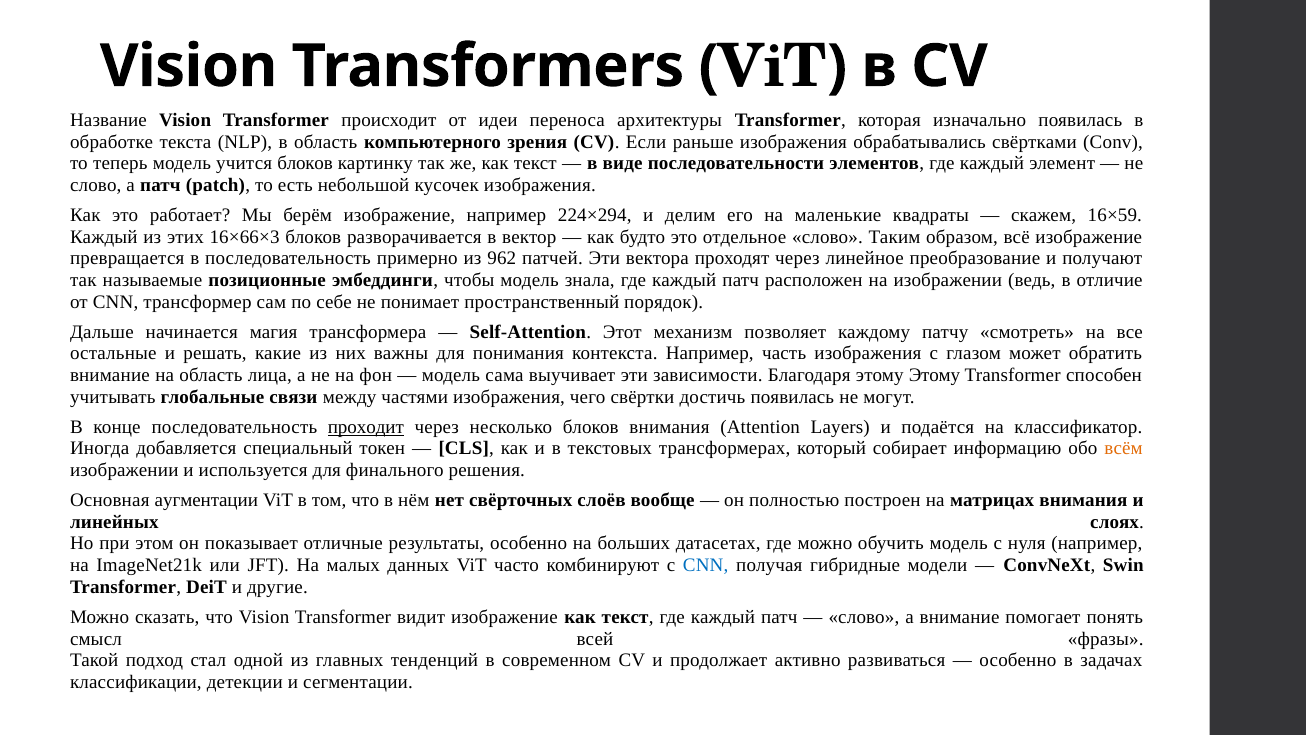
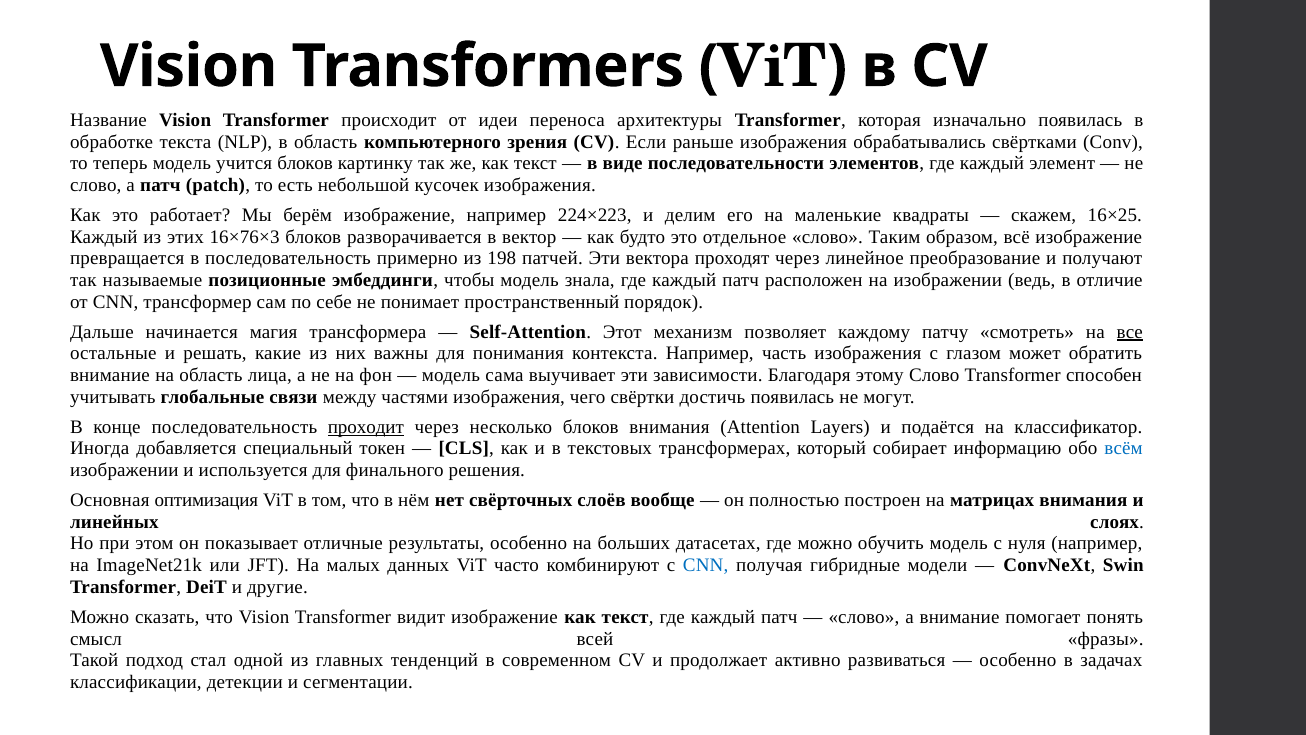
224×294: 224×294 -> 224×223 (595, 215)
16×59: 16×59 -> 16×25 (1115, 215)
16×66×3: 16×66×3 -> 16×76×3 (245, 237)
962: 962 -> 198 (502, 258)
все underline: none -> present (1130, 332)
этому Этому: Этому -> Слово (934, 375)
всём colour: orange -> blue (1124, 448)
аугментации: аугментации -> оптимизация (206, 500)
